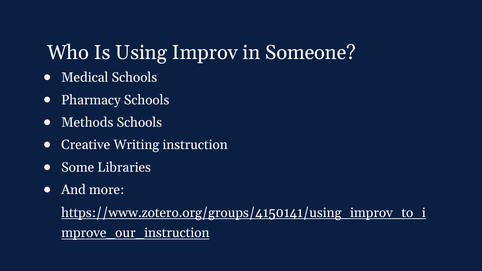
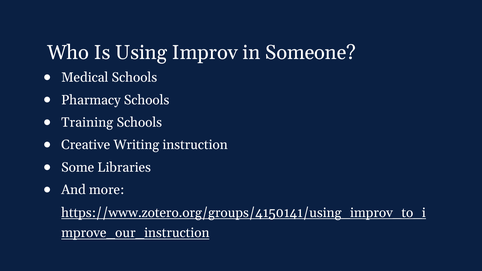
Methods: Methods -> Training (87, 122)
